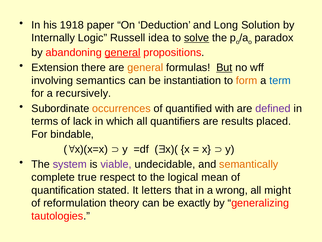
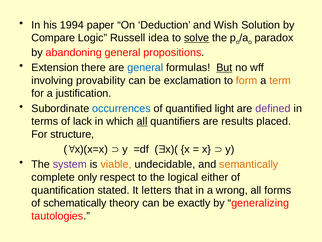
1918: 1918 -> 1994 (72, 25)
Long: Long -> Wish (226, 25)
Internally: Internally -> Compare (53, 38)
general underline: present -> none (123, 52)
general colour: orange -> blue (145, 67)
semantics: semantics -> provability (101, 80)
instantiation: instantiation -> exclamation (192, 80)
term colour: blue -> orange (280, 80)
recursively: recursively -> justification (84, 93)
occurrences colour: orange -> blue (121, 108)
with: with -> light (225, 108)
all underline: none -> present (142, 121)
bindable: bindable -> structure (72, 134)
viable colour: purple -> orange (116, 164)
true: true -> only (87, 177)
mean: mean -> either (215, 177)
might: might -> forms (278, 190)
reformulation: reformulation -> schematically (75, 203)
